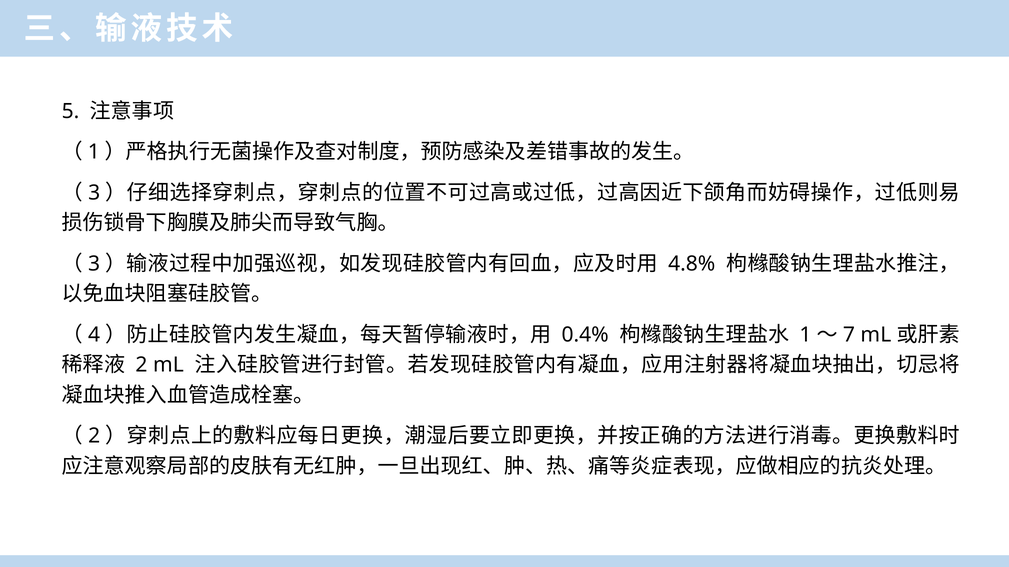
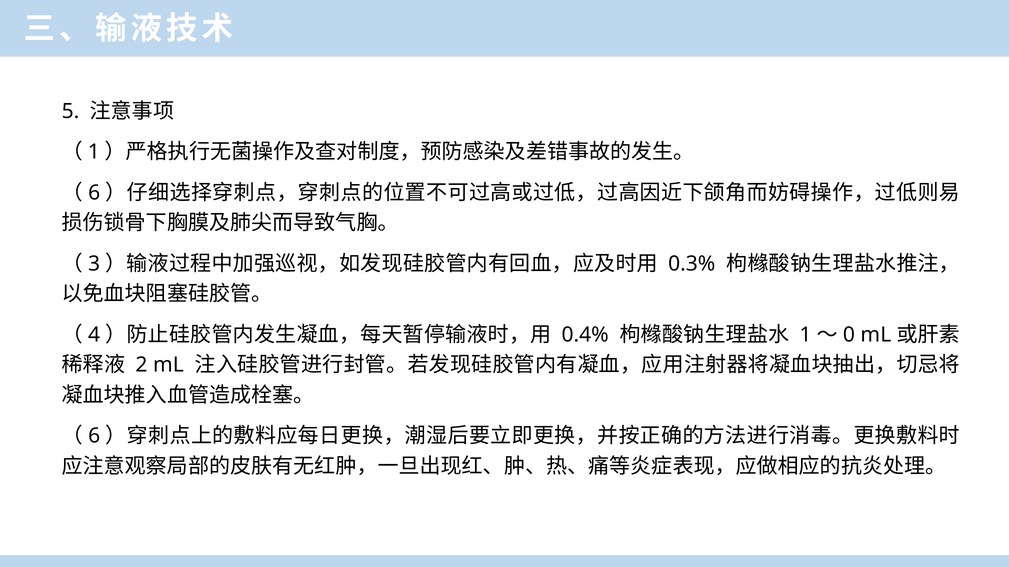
3: 3 -> 6 (94, 193)
4.8%: 4.8% -> 0.3% (692, 264)
7: 7 -> 0 (849, 335)
2: 2 -> 6 (94, 436)
